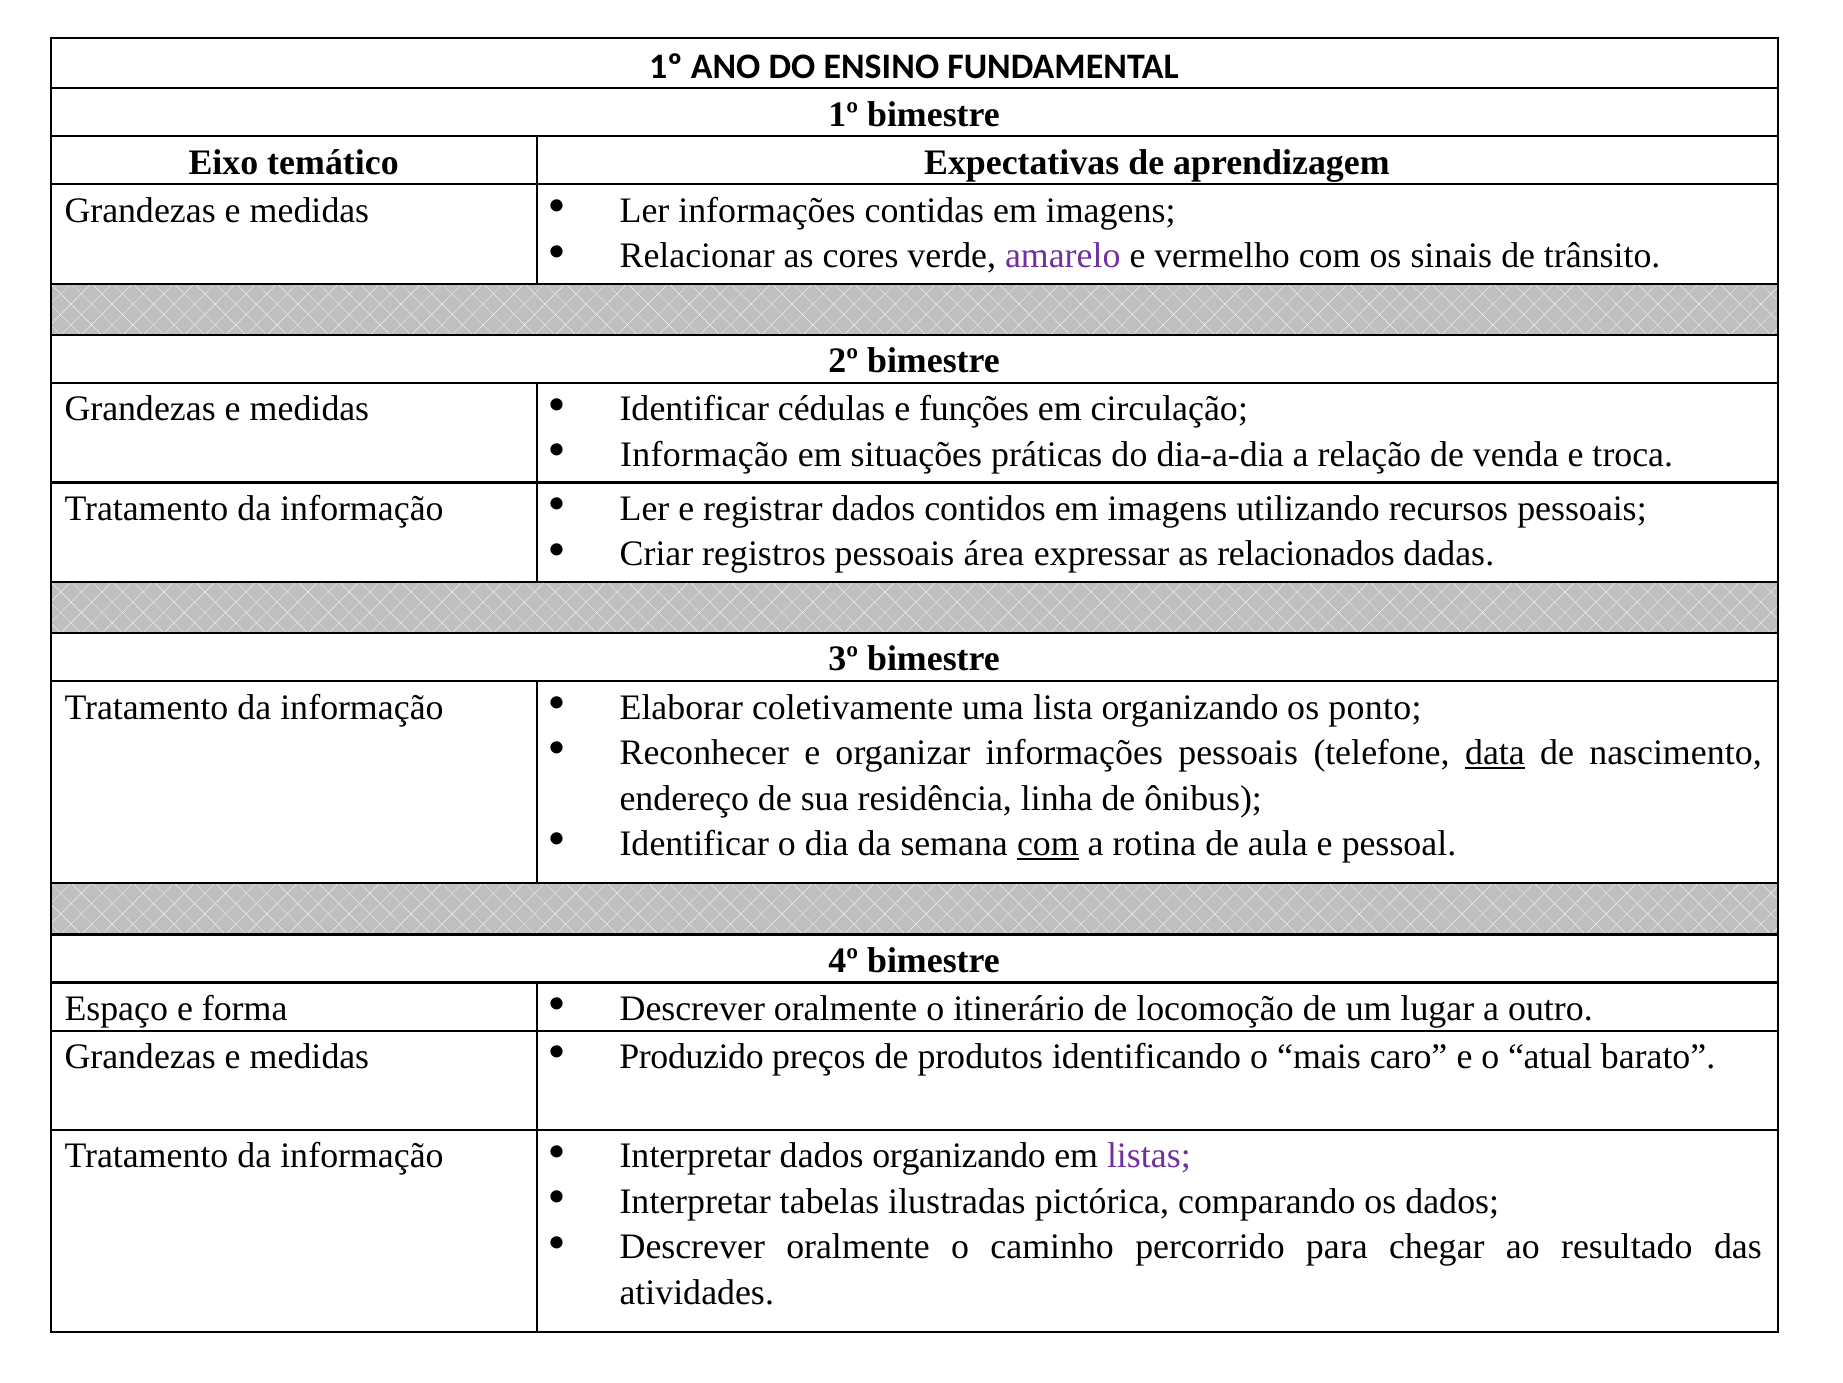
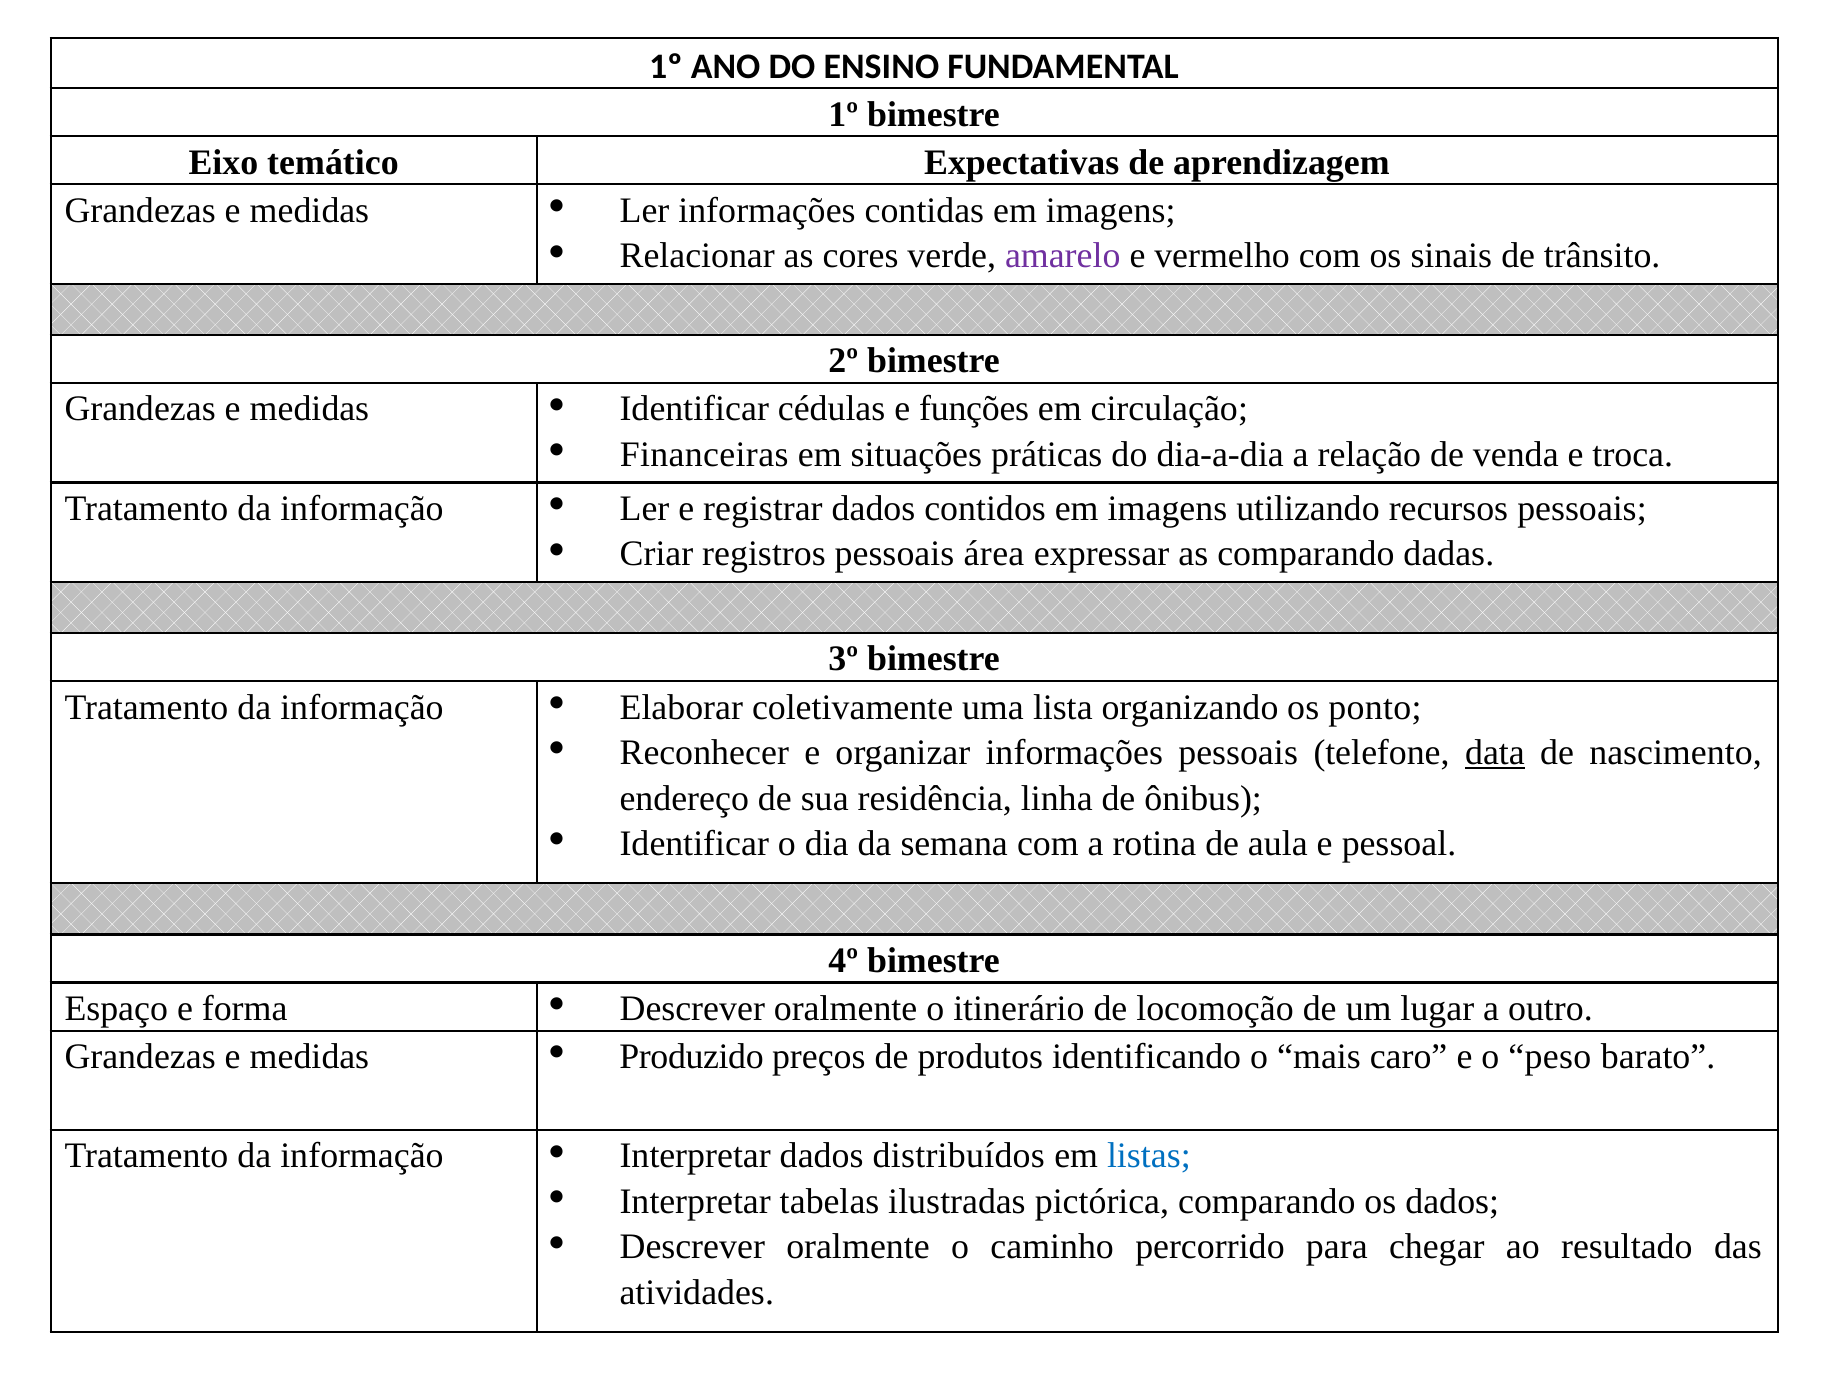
Informação: Informação -> Financeiras (704, 454)
as relacionados: relacionados -> comparando (1306, 554)
com underline: present -> none (1048, 843)
atual: atual -> peso (1550, 1056)
dados organizando: organizando -> distribuídos (959, 1155)
listas colour: purple -> blue (1149, 1155)
